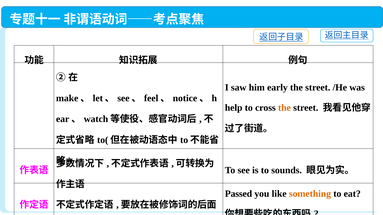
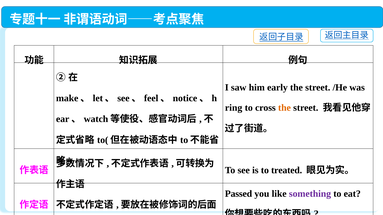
help: help -> ring (234, 108)
sounds: sounds -> treated (287, 171)
something colour: orange -> purple (310, 194)
